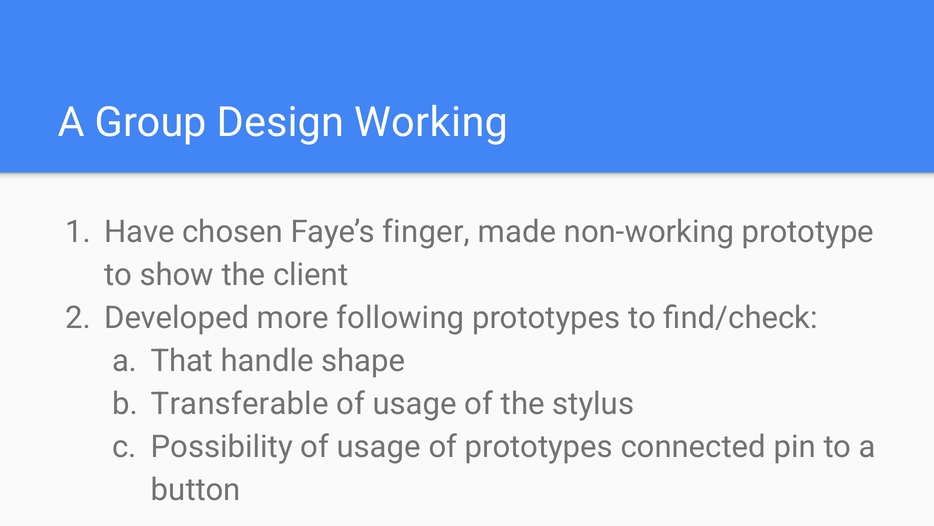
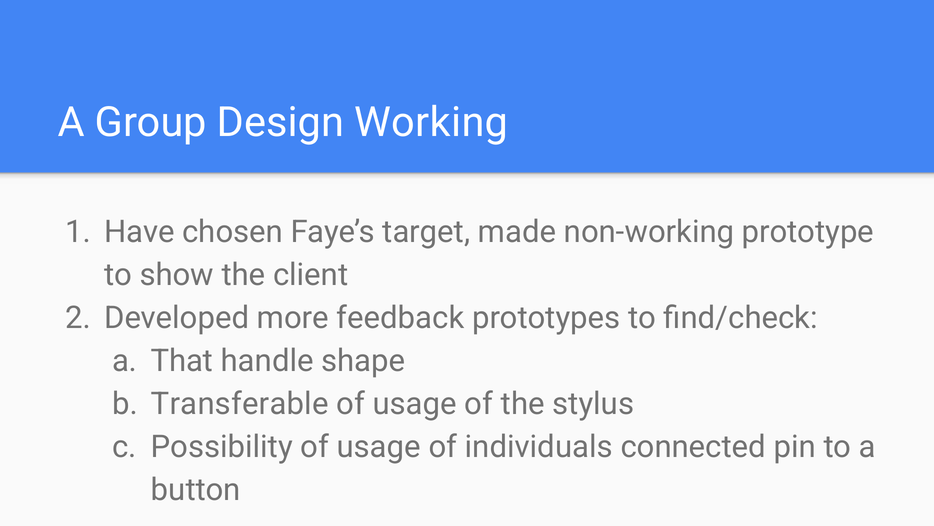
finger: finger -> target (426, 232)
following: following -> feedback (400, 318)
of prototypes: prototypes -> individuals (539, 447)
